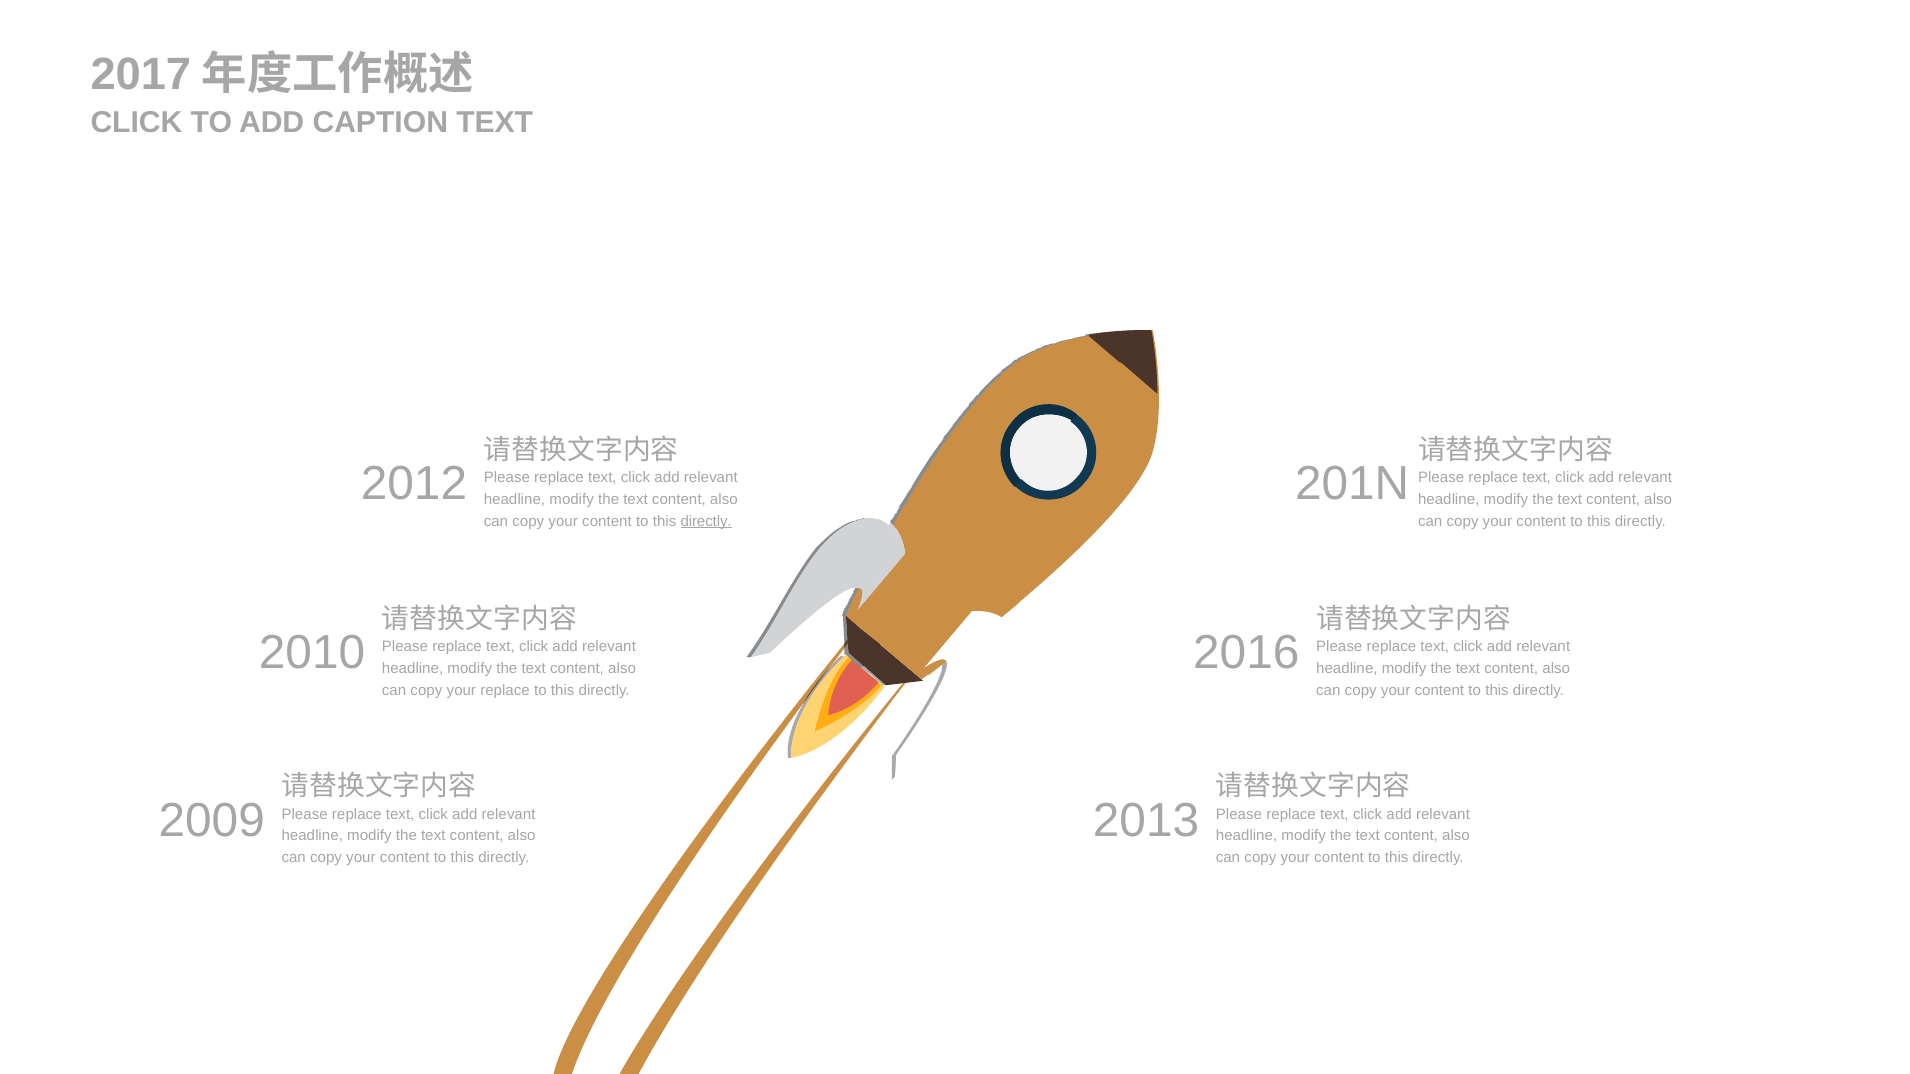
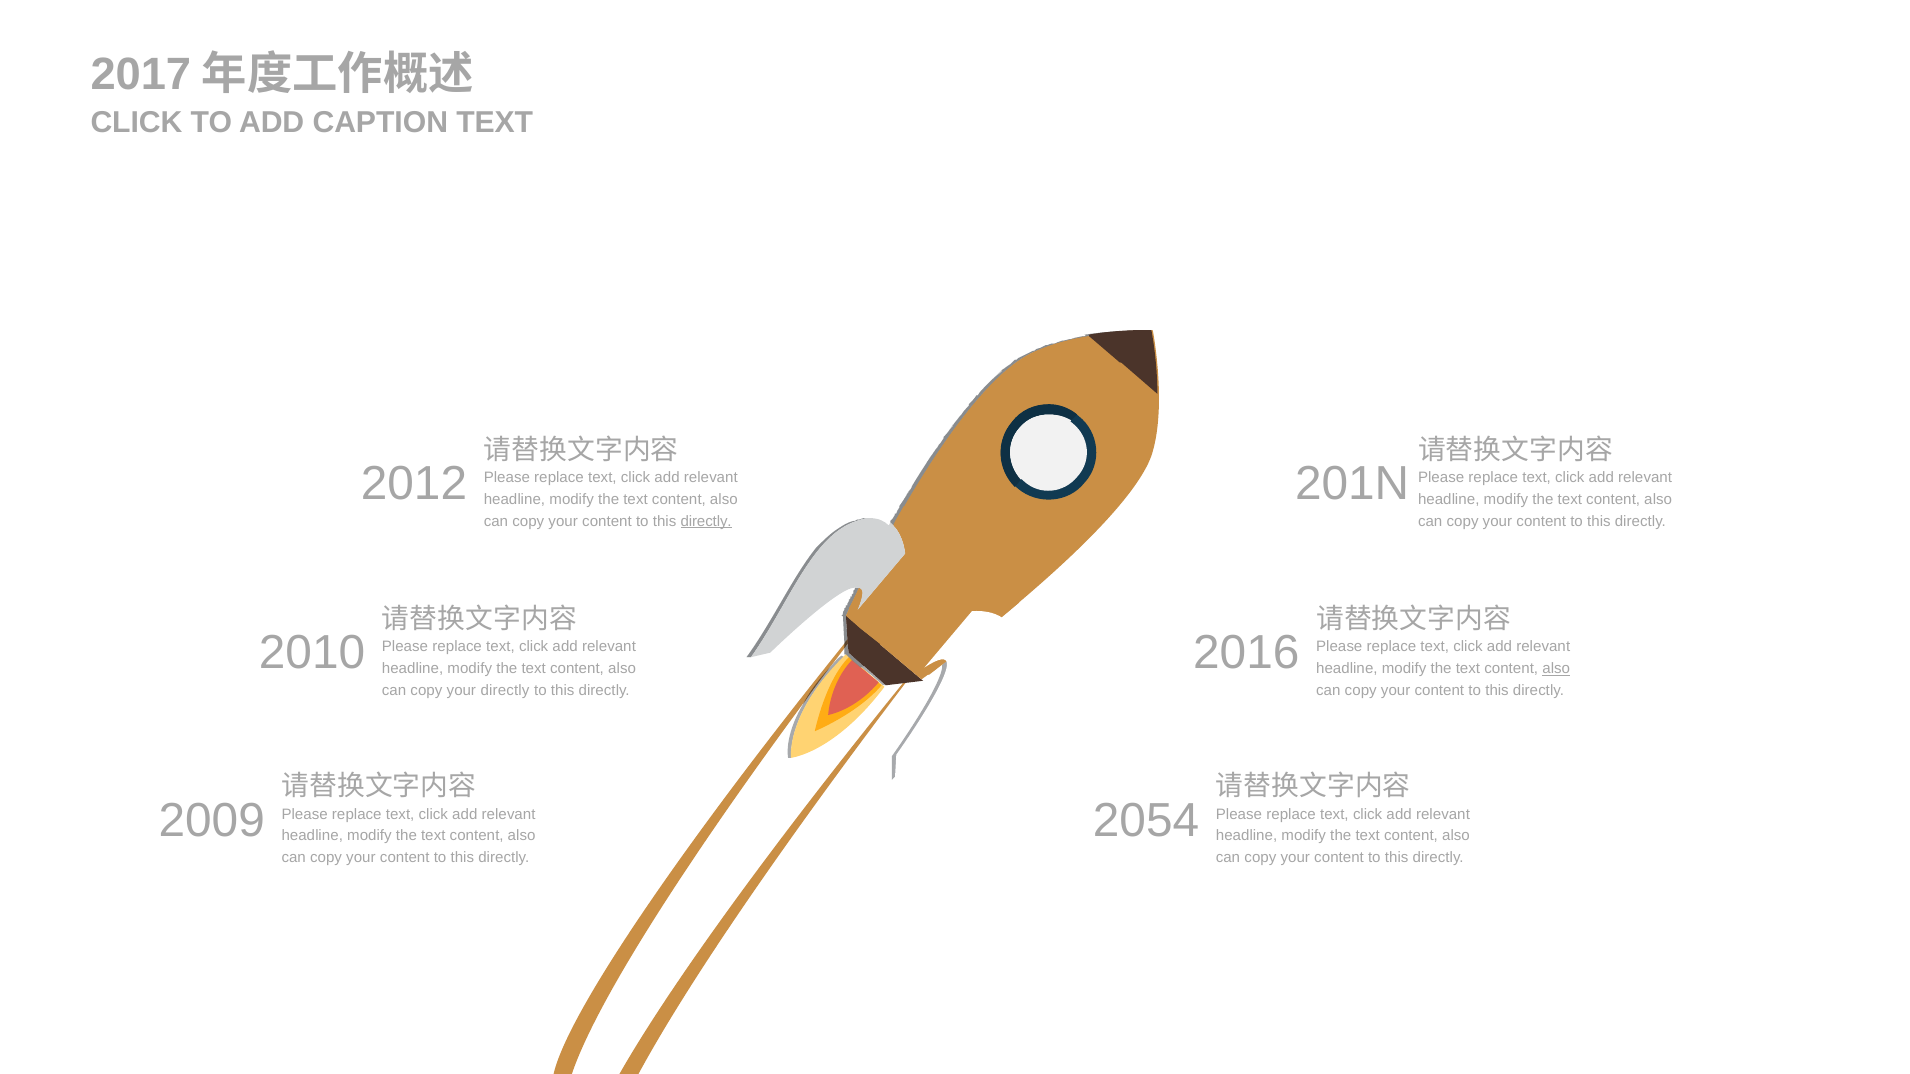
also underline: none -> present (1556, 669)
your replace: replace -> directly (505, 690)
2013: 2013 -> 2054 (1146, 821)
